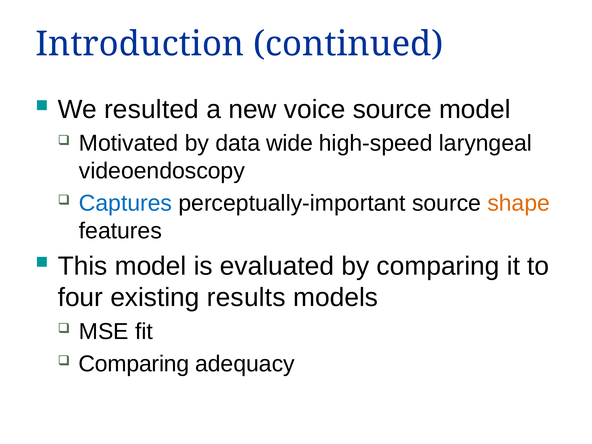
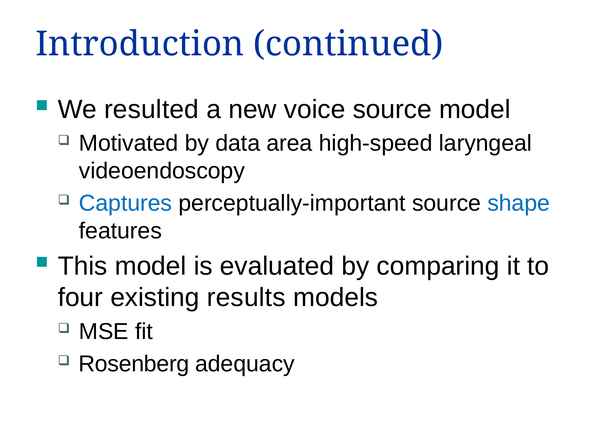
wide: wide -> area (289, 143)
shape colour: orange -> blue (519, 203)
Comparing: Comparing -> Rosenberg (134, 364)
